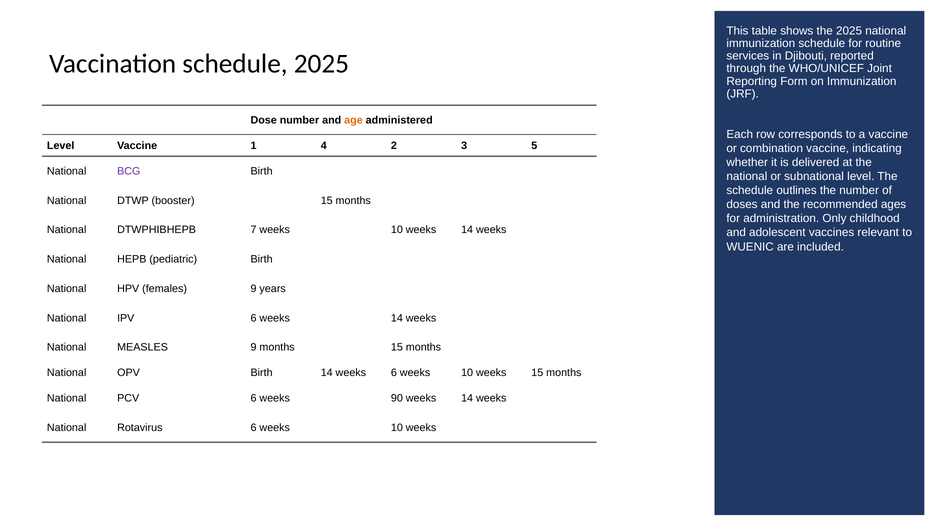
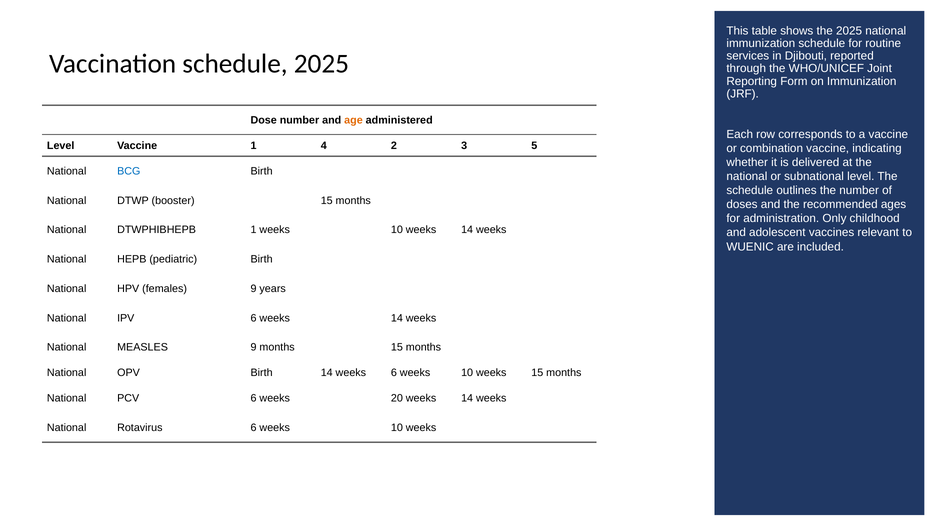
BCG colour: purple -> blue (129, 171)
DTWPHIBHEPB 7: 7 -> 1 (254, 230)
90: 90 -> 20 (397, 399)
